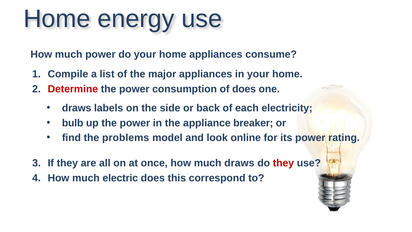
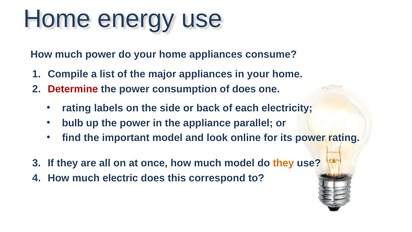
draws: draws -> rating (77, 108)
breaker: breaker -> parallel (253, 123)
problems: problems -> important (126, 138)
much draws: draws -> model (239, 163)
they colour: red -> orange (283, 163)
